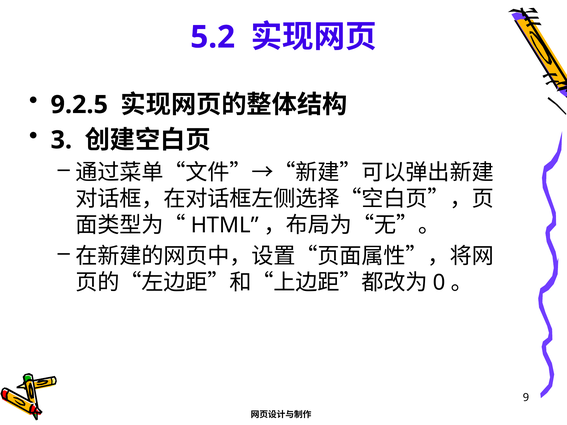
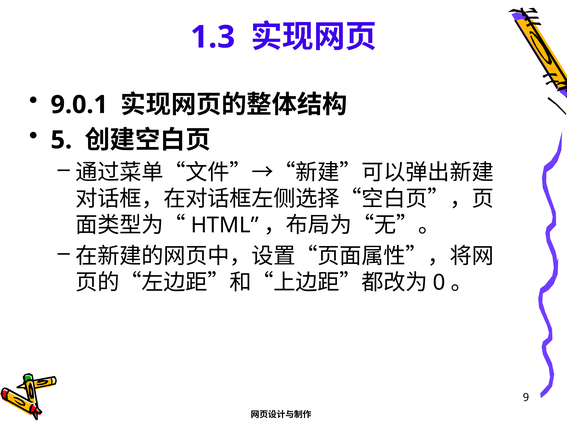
5.2: 5.2 -> 1.3 (213, 37)
9.2.5: 9.2.5 -> 9.0.1 (79, 105)
3: 3 -> 5 (61, 140)
